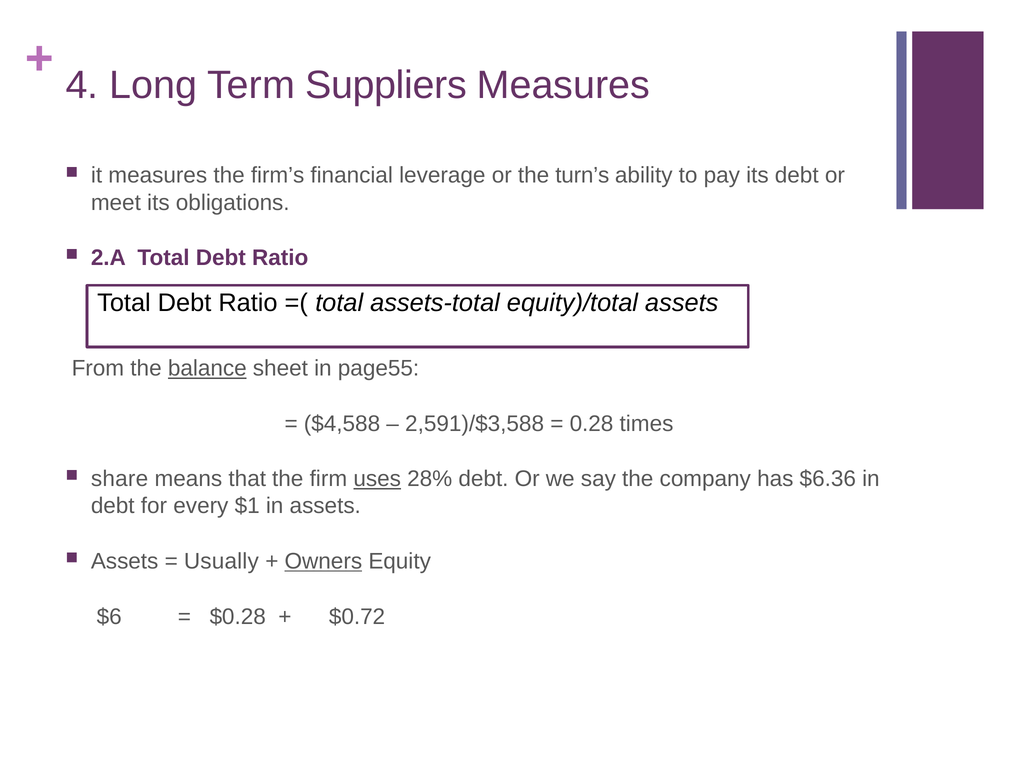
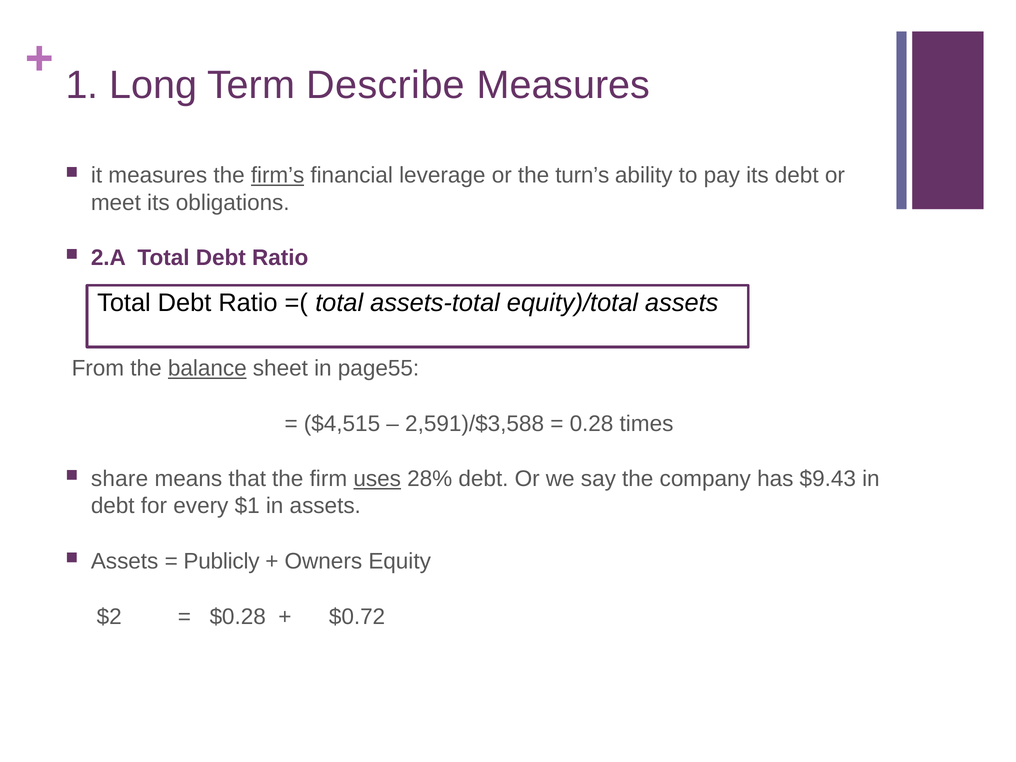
4: 4 -> 1 (82, 85)
Suppliers: Suppliers -> Describe (386, 85)
firm’s underline: none -> present (278, 176)
$4,588: $4,588 -> $4,515 (342, 424)
$6.36: $6.36 -> $9.43 (828, 479)
Usually: Usually -> Publicly (222, 561)
Owners underline: present -> none (323, 561)
$6: $6 -> $2 (109, 617)
